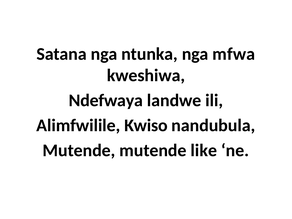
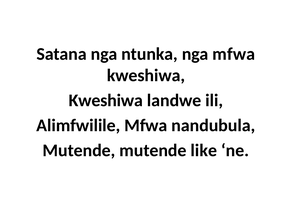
Ndefwaya: Ndefwaya -> Kweshiwa (106, 100)
Alimfwilile Kwiso: Kwiso -> Mfwa (146, 125)
